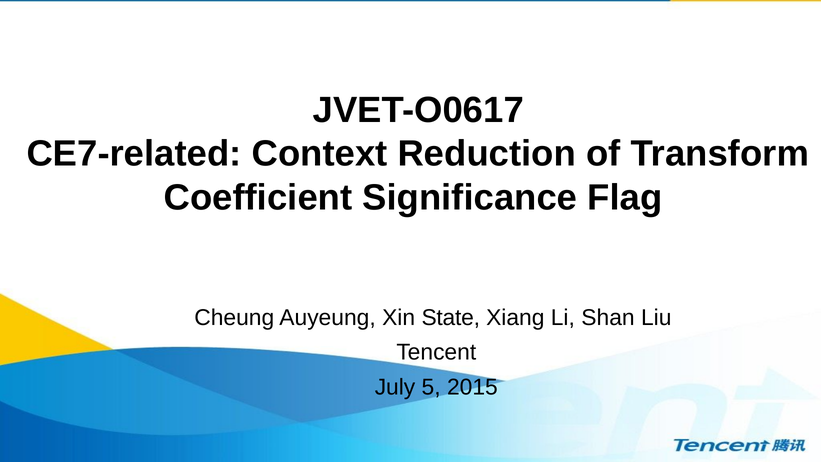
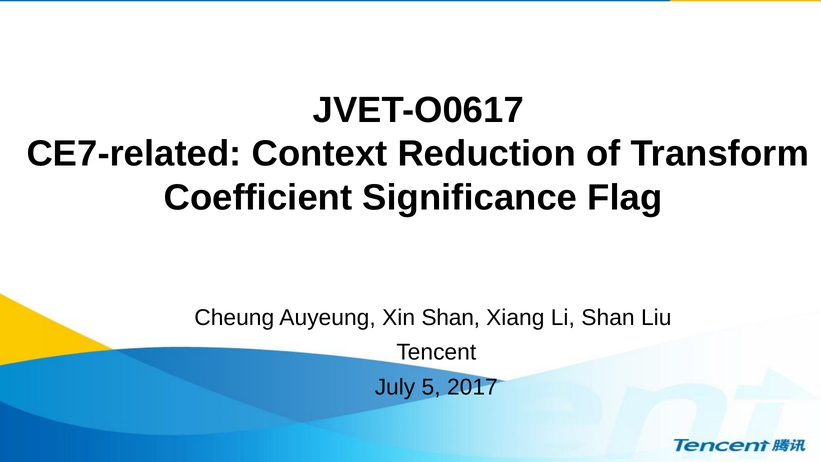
Xin State: State -> Shan (451, 317)
2015: 2015 -> 2017 (472, 387)
